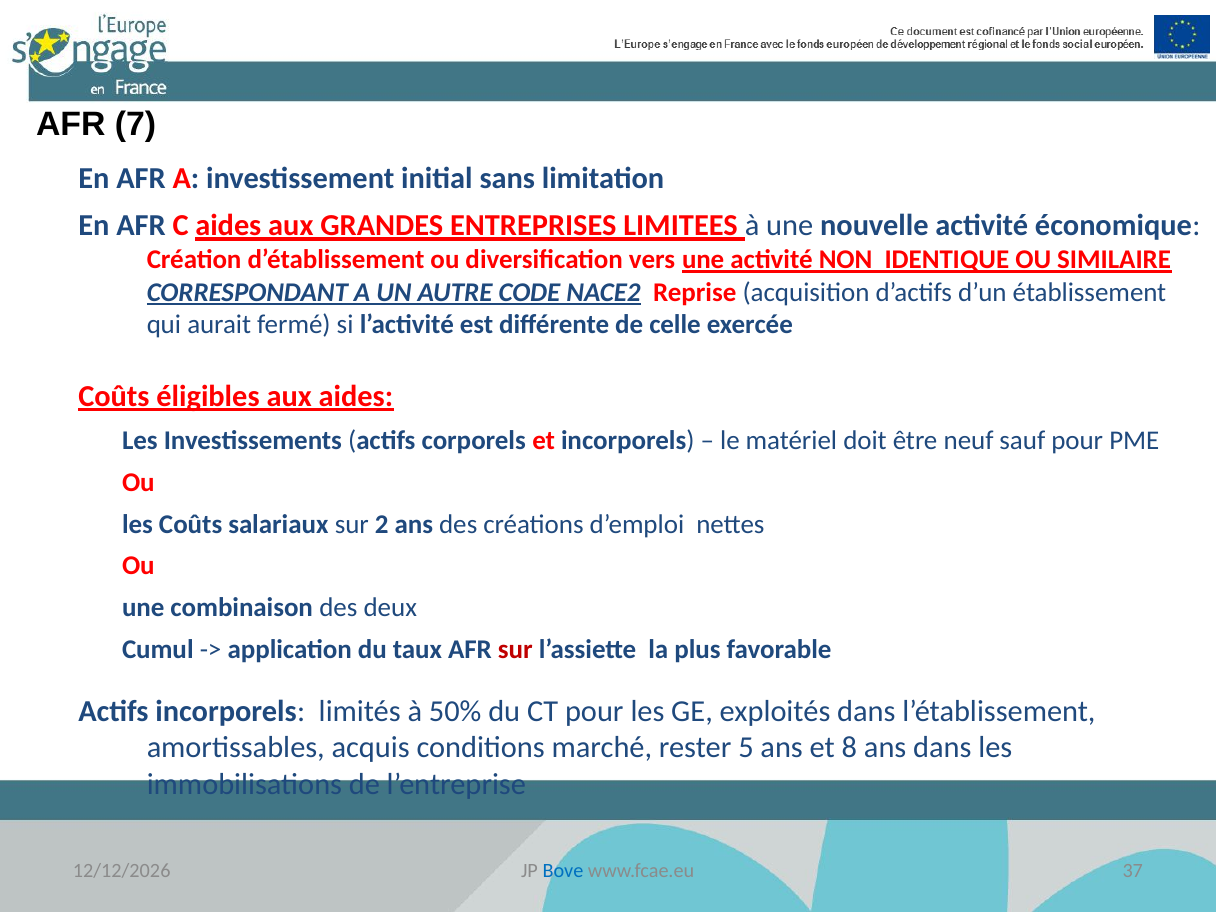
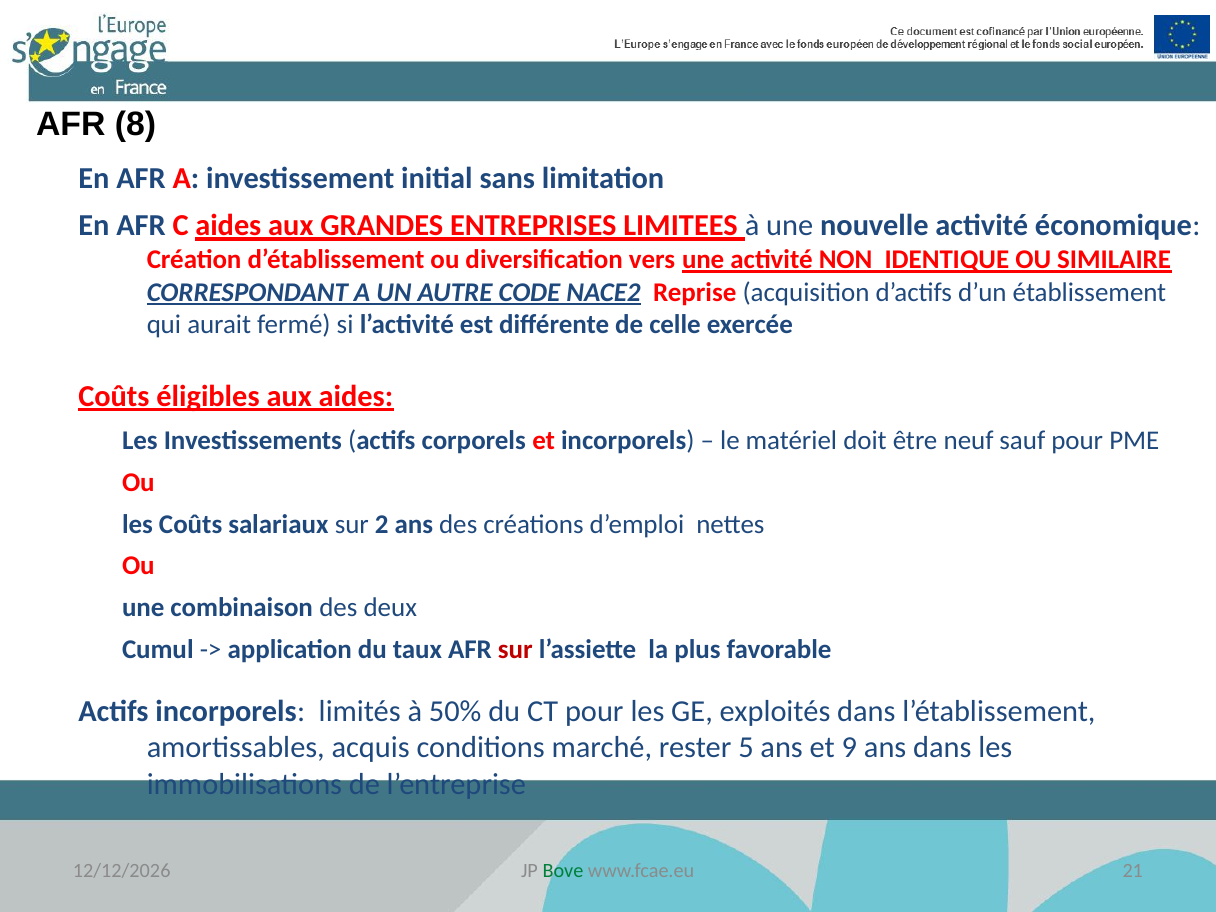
7: 7 -> 8 (136, 124)
8: 8 -> 9 (849, 748)
Bove colour: blue -> green (563, 871)
37: 37 -> 21 (1133, 871)
